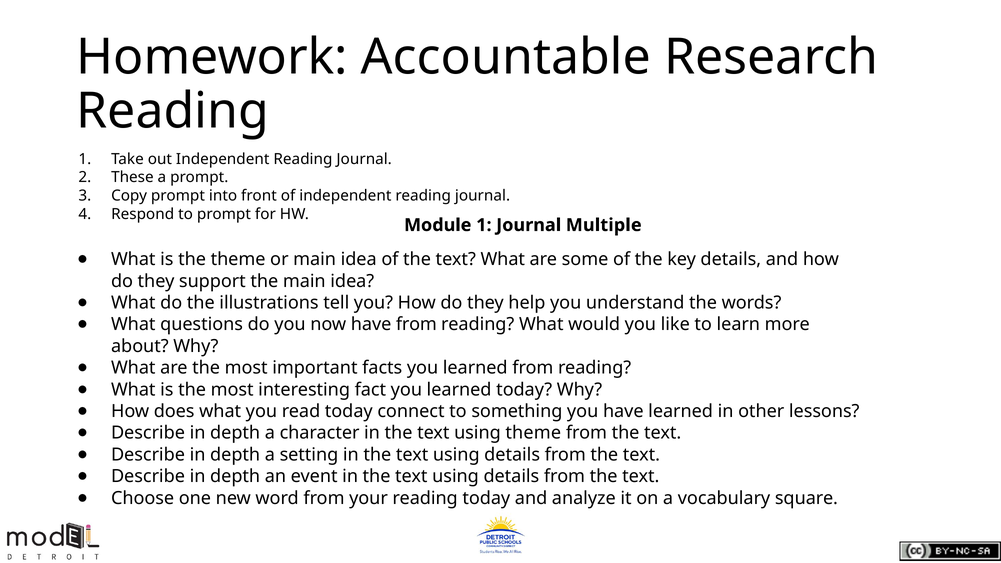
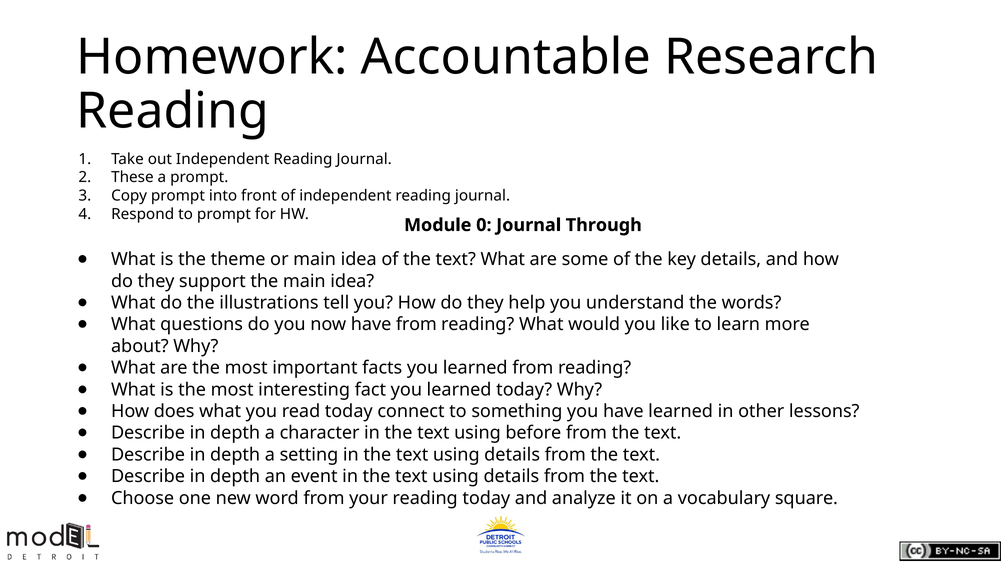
Module 1: 1 -> 0 (484, 225)
Multiple: Multiple -> Through (604, 225)
using theme: theme -> before (533, 433)
